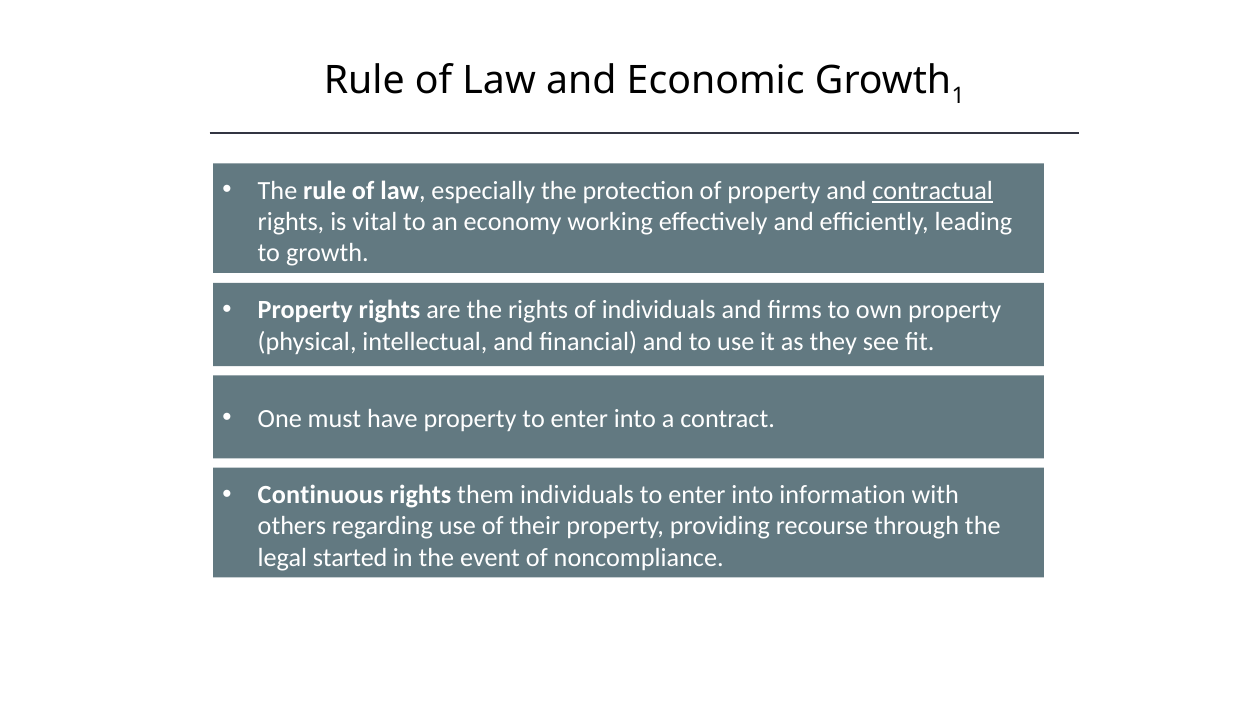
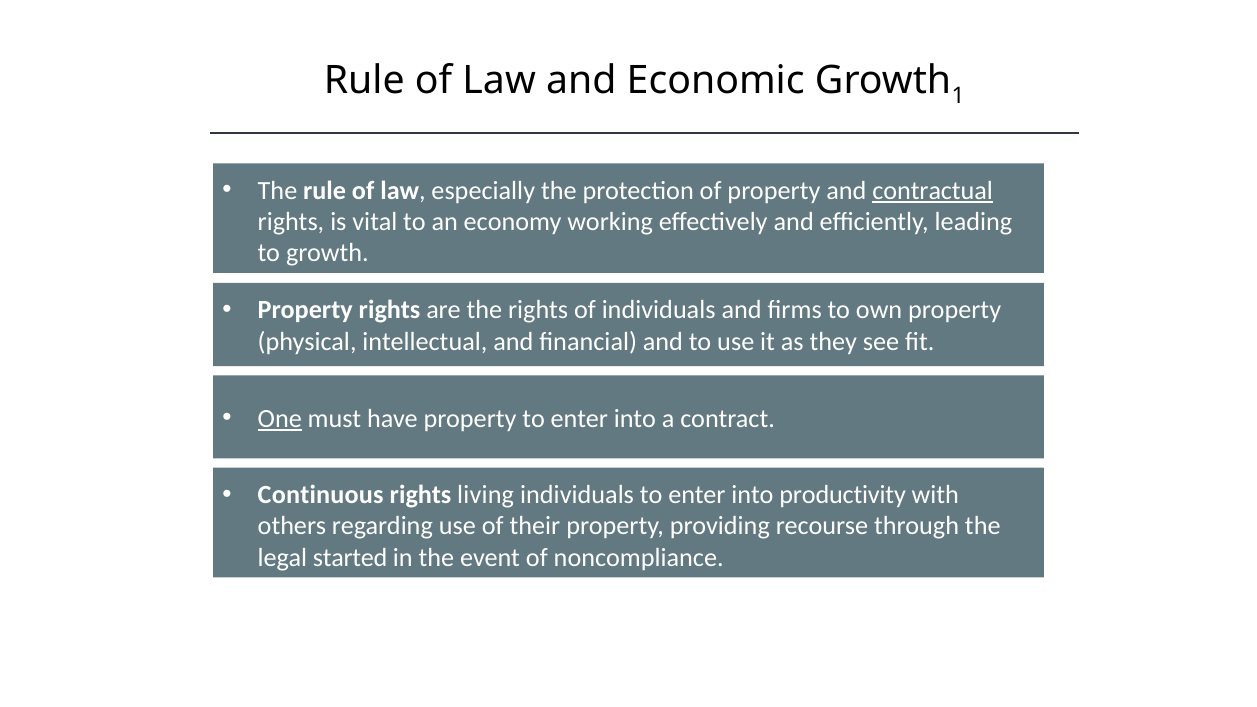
One underline: none -> present (280, 418)
them: them -> living (486, 495)
information: information -> productivity (843, 495)
